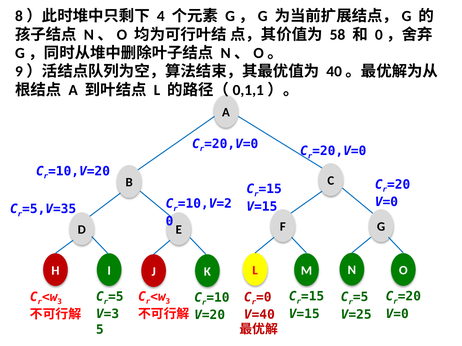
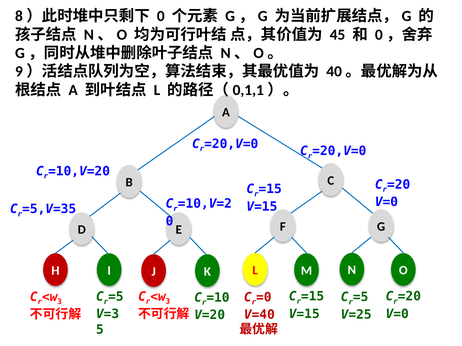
4: 4 -> 0 (161, 16)
58: 58 -> 45 (337, 35)
